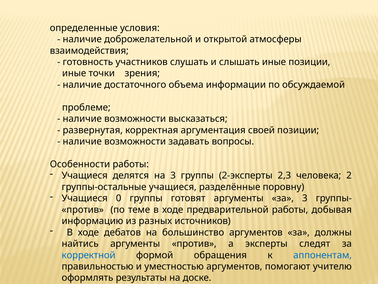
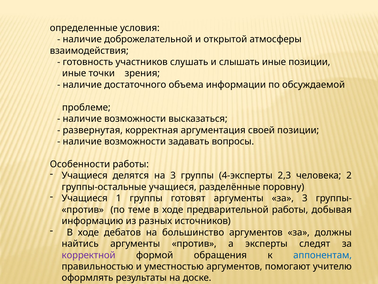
2-эксперты: 2-эксперты -> 4-эксперты (246, 175)
0: 0 -> 1 (119, 198)
корректной colour: blue -> purple (89, 255)
